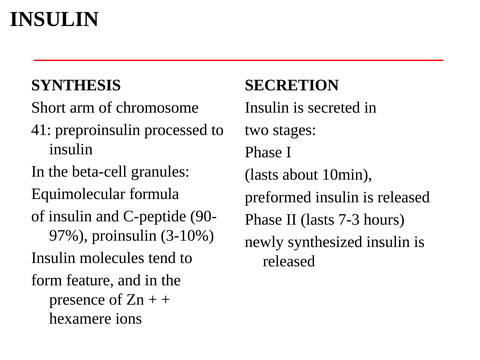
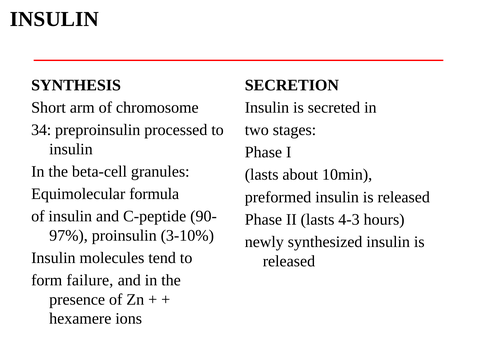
41: 41 -> 34 (41, 130)
7-3: 7-3 -> 4-3 (349, 219)
feature: feature -> failure (90, 280)
